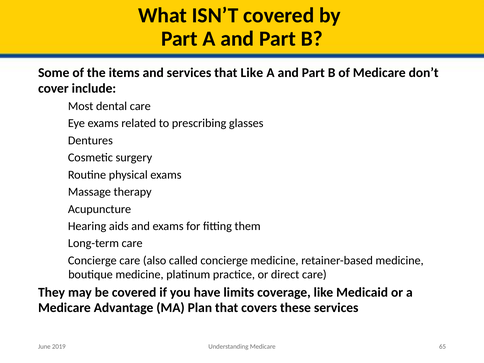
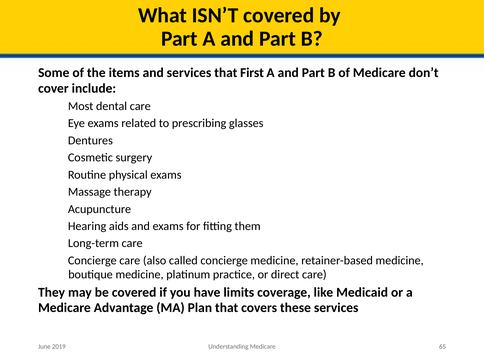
that Like: Like -> First (252, 73)
